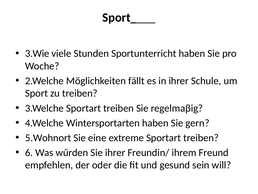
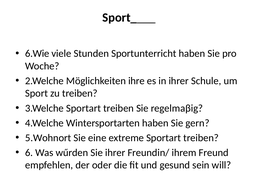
3.Wie: 3.Wie -> 6.Wie (37, 53)
fällt: fällt -> ihre (136, 81)
